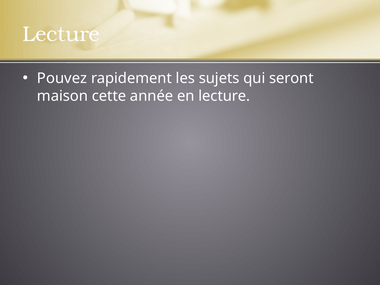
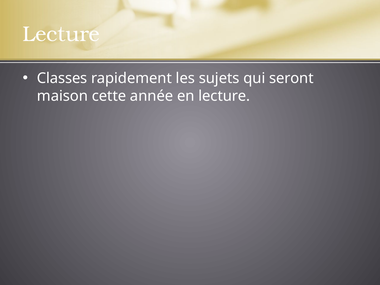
Pouvez: Pouvez -> Classes (62, 78)
